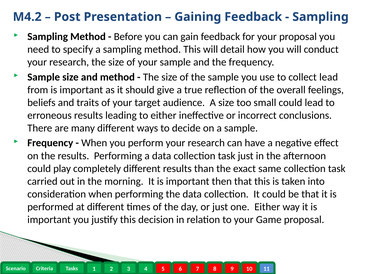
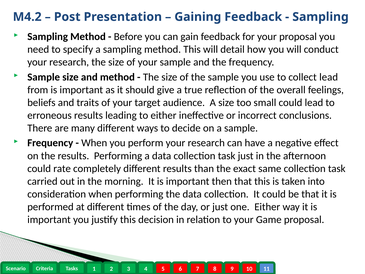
play: play -> rate (62, 168)
